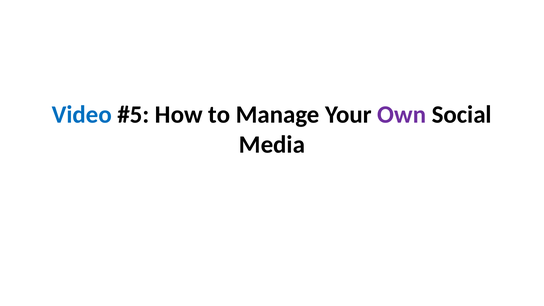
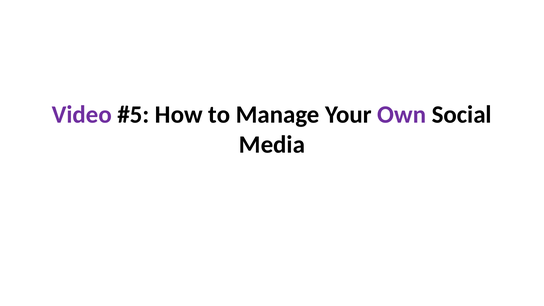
Video colour: blue -> purple (82, 115)
